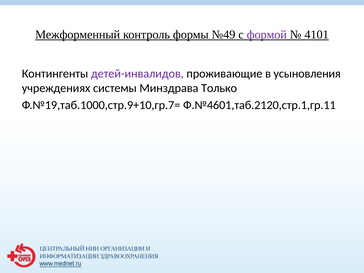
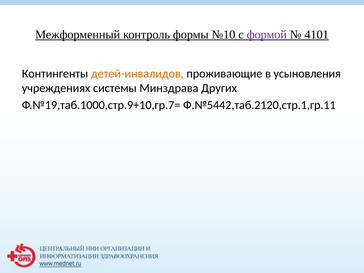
№49: №49 -> №10 (224, 35)
детей-инвалидов colour: purple -> orange (137, 74)
Только: Только -> Других (219, 88)
Ф.№4601,таб.2120,стр.1,гр.11: Ф.№4601,таб.2120,стр.1,гр.11 -> Ф.№5442,таб.2120,стр.1,гр.11 (259, 105)
